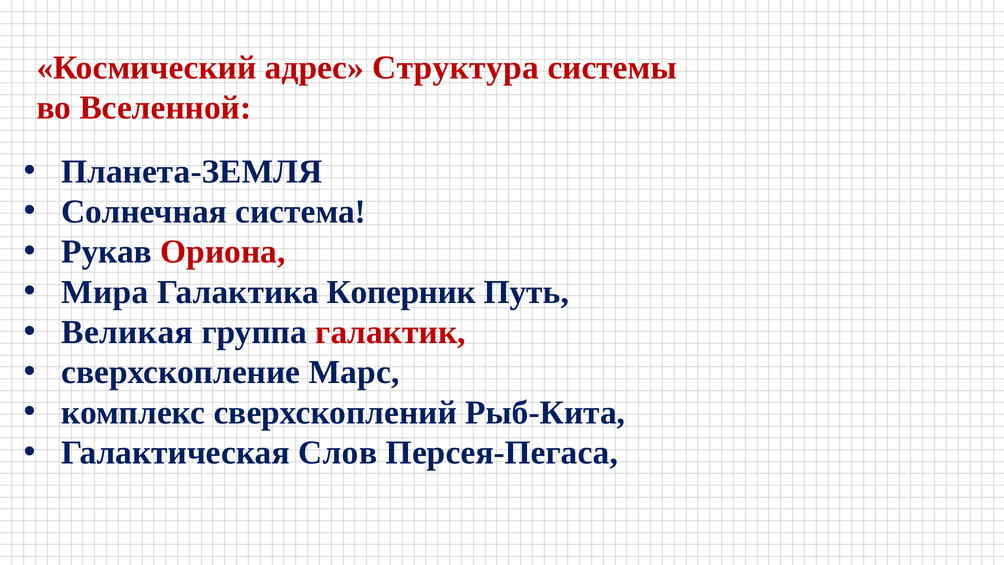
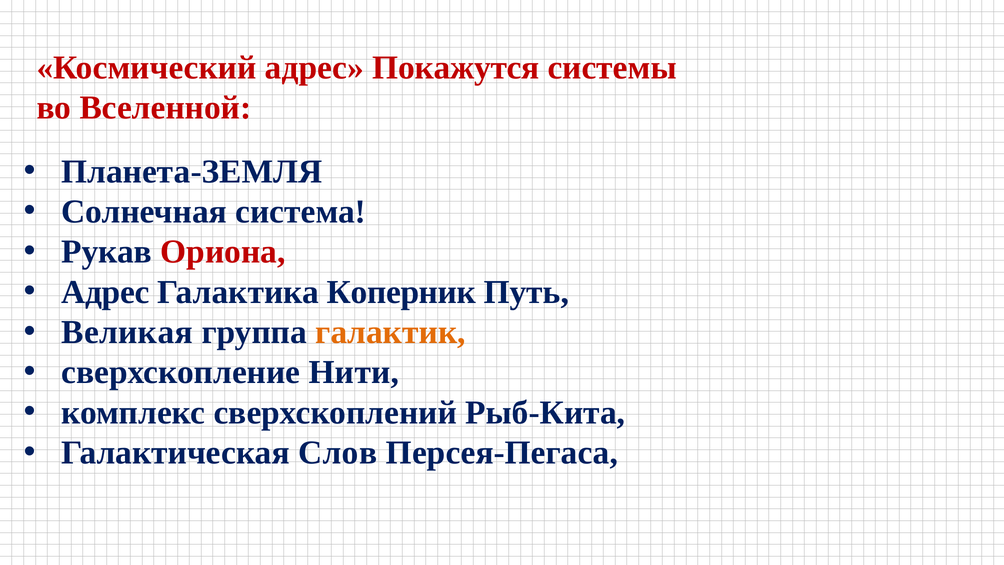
Структура: Структура -> Покажутся (456, 68)
Мира: Мира -> Адрес (105, 292)
галактик colour: red -> orange (391, 332)
Марс: Марс -> Нити (354, 372)
